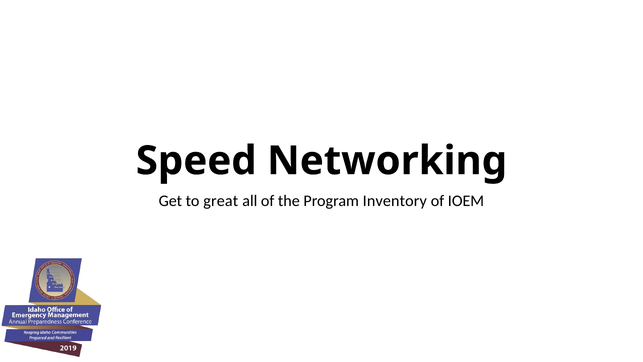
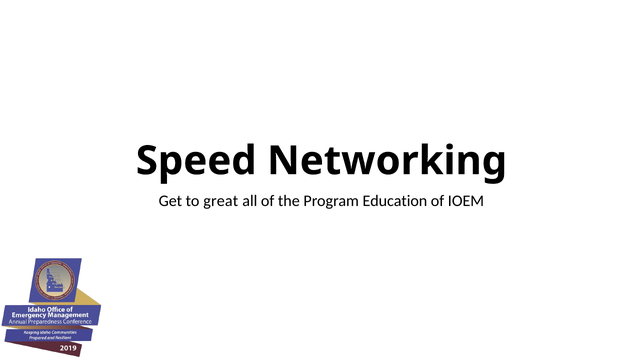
Inventory: Inventory -> Education (395, 201)
